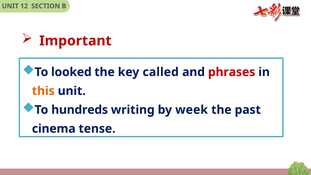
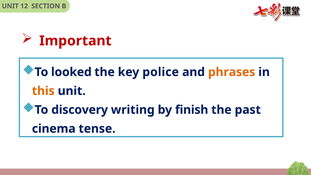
called: called -> police (161, 72)
phrases colour: red -> orange (232, 72)
hundreds: hundreds -> discovery (80, 110)
week: week -> finish (192, 110)
